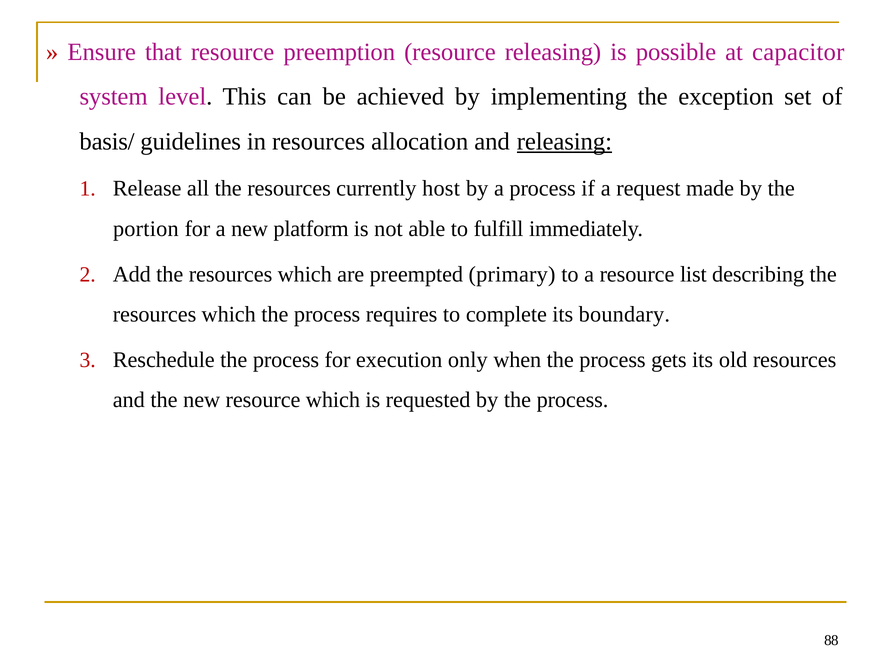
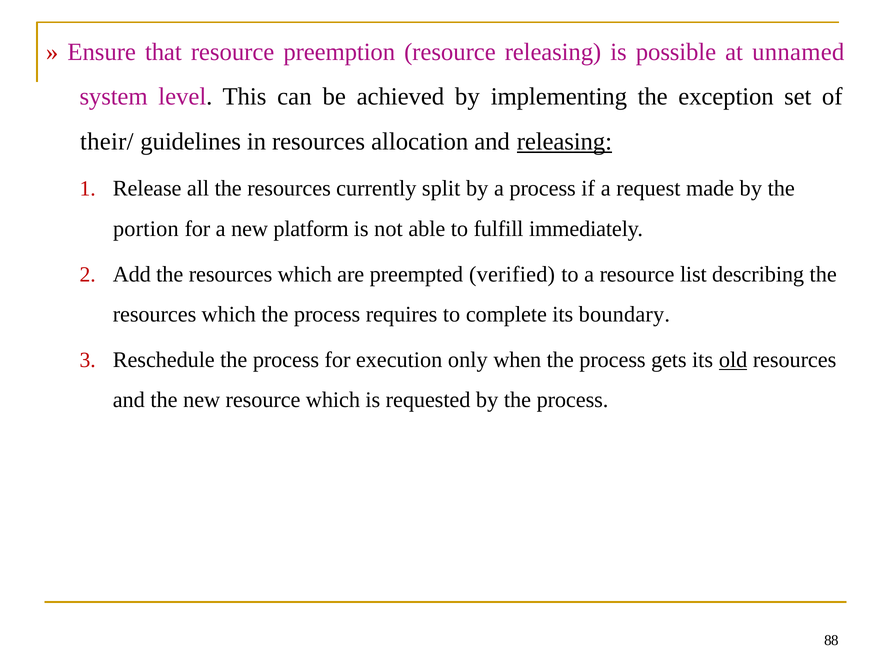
capacitor: capacitor -> unnamed (798, 52)
basis/: basis/ -> their/ (107, 141)
host: host -> split (441, 188)
primary: primary -> verified (512, 274)
old underline: none -> present (733, 360)
